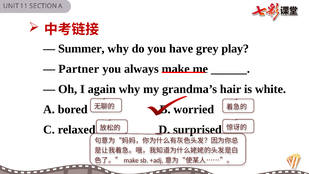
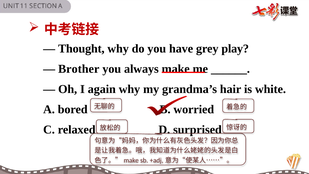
Summer: Summer -> Thought (81, 49)
Partner: Partner -> Brother (79, 69)
